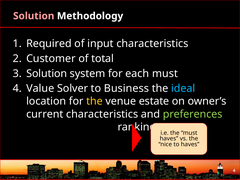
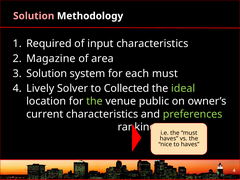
Customer: Customer -> Magazine (51, 59)
total: total -> area (103, 59)
Value: Value -> Lively (40, 88)
Business: Business -> Collected (127, 88)
ideal colour: light blue -> light green (183, 88)
the colour: yellow -> light green (94, 101)
estate: estate -> public (154, 101)
